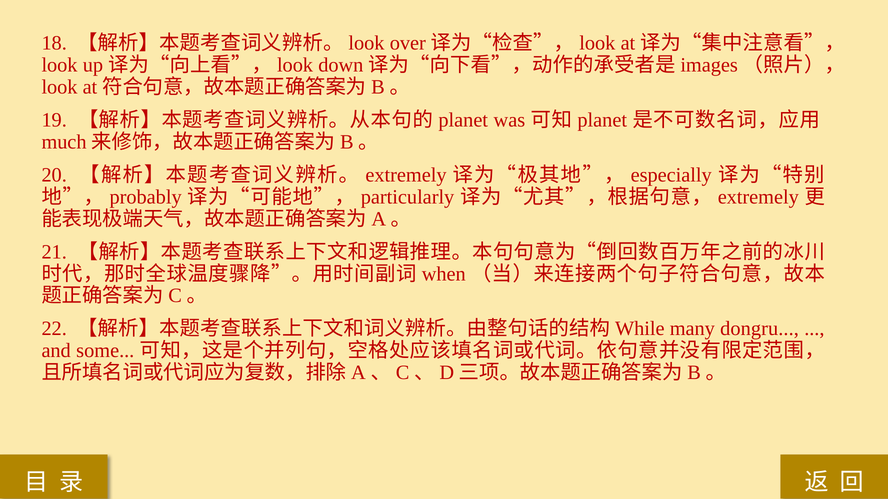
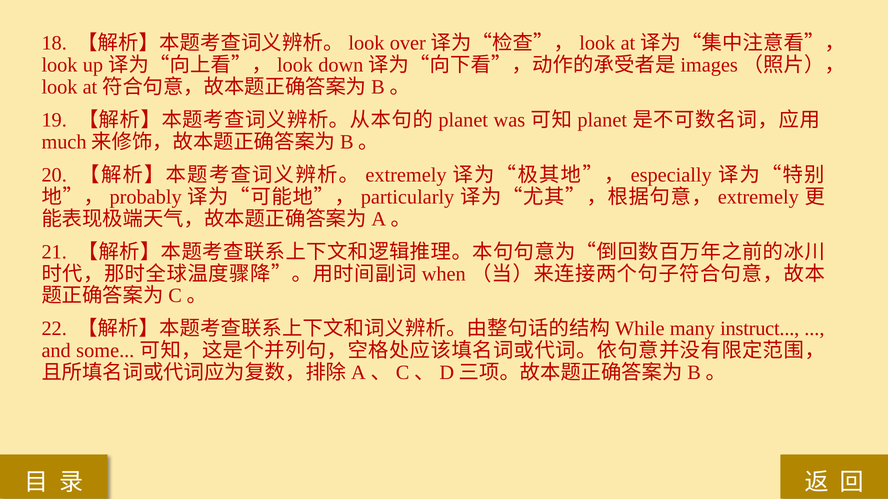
dongru: dongru -> instruct (760, 329)
